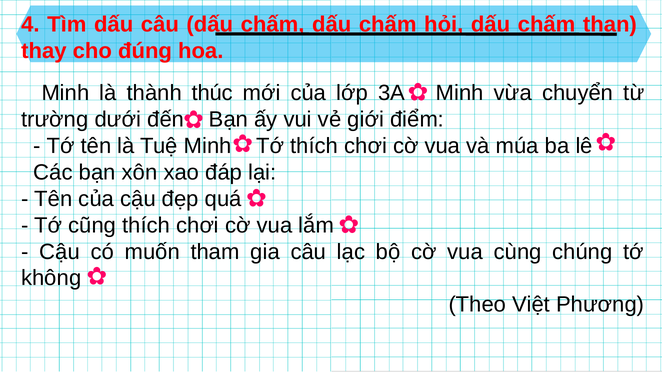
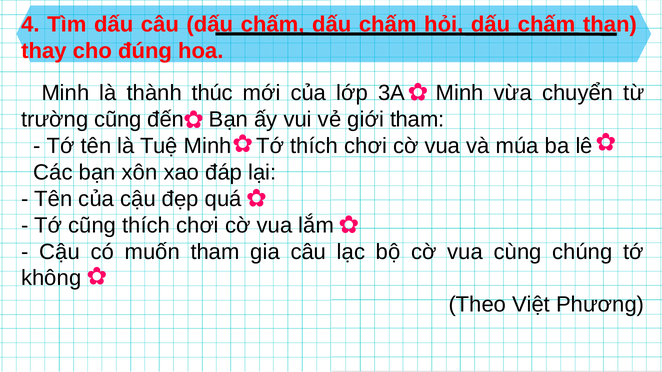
trường dưới: dưới -> cũng (118, 120)
giới điểm: điểm -> tham (417, 120)
